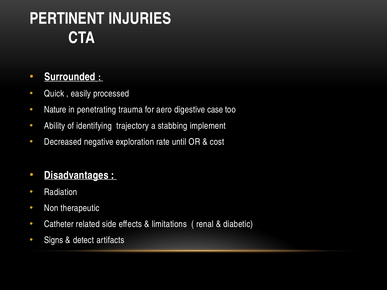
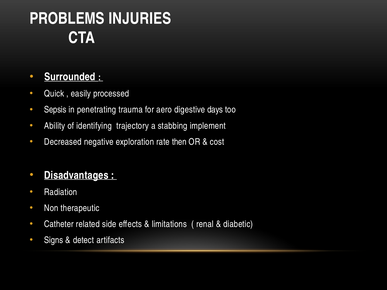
PERTINENT: PERTINENT -> PROBLEMS (67, 19)
Nature: Nature -> Sepsis (55, 110)
case: case -> days (215, 110)
until: until -> then (179, 142)
